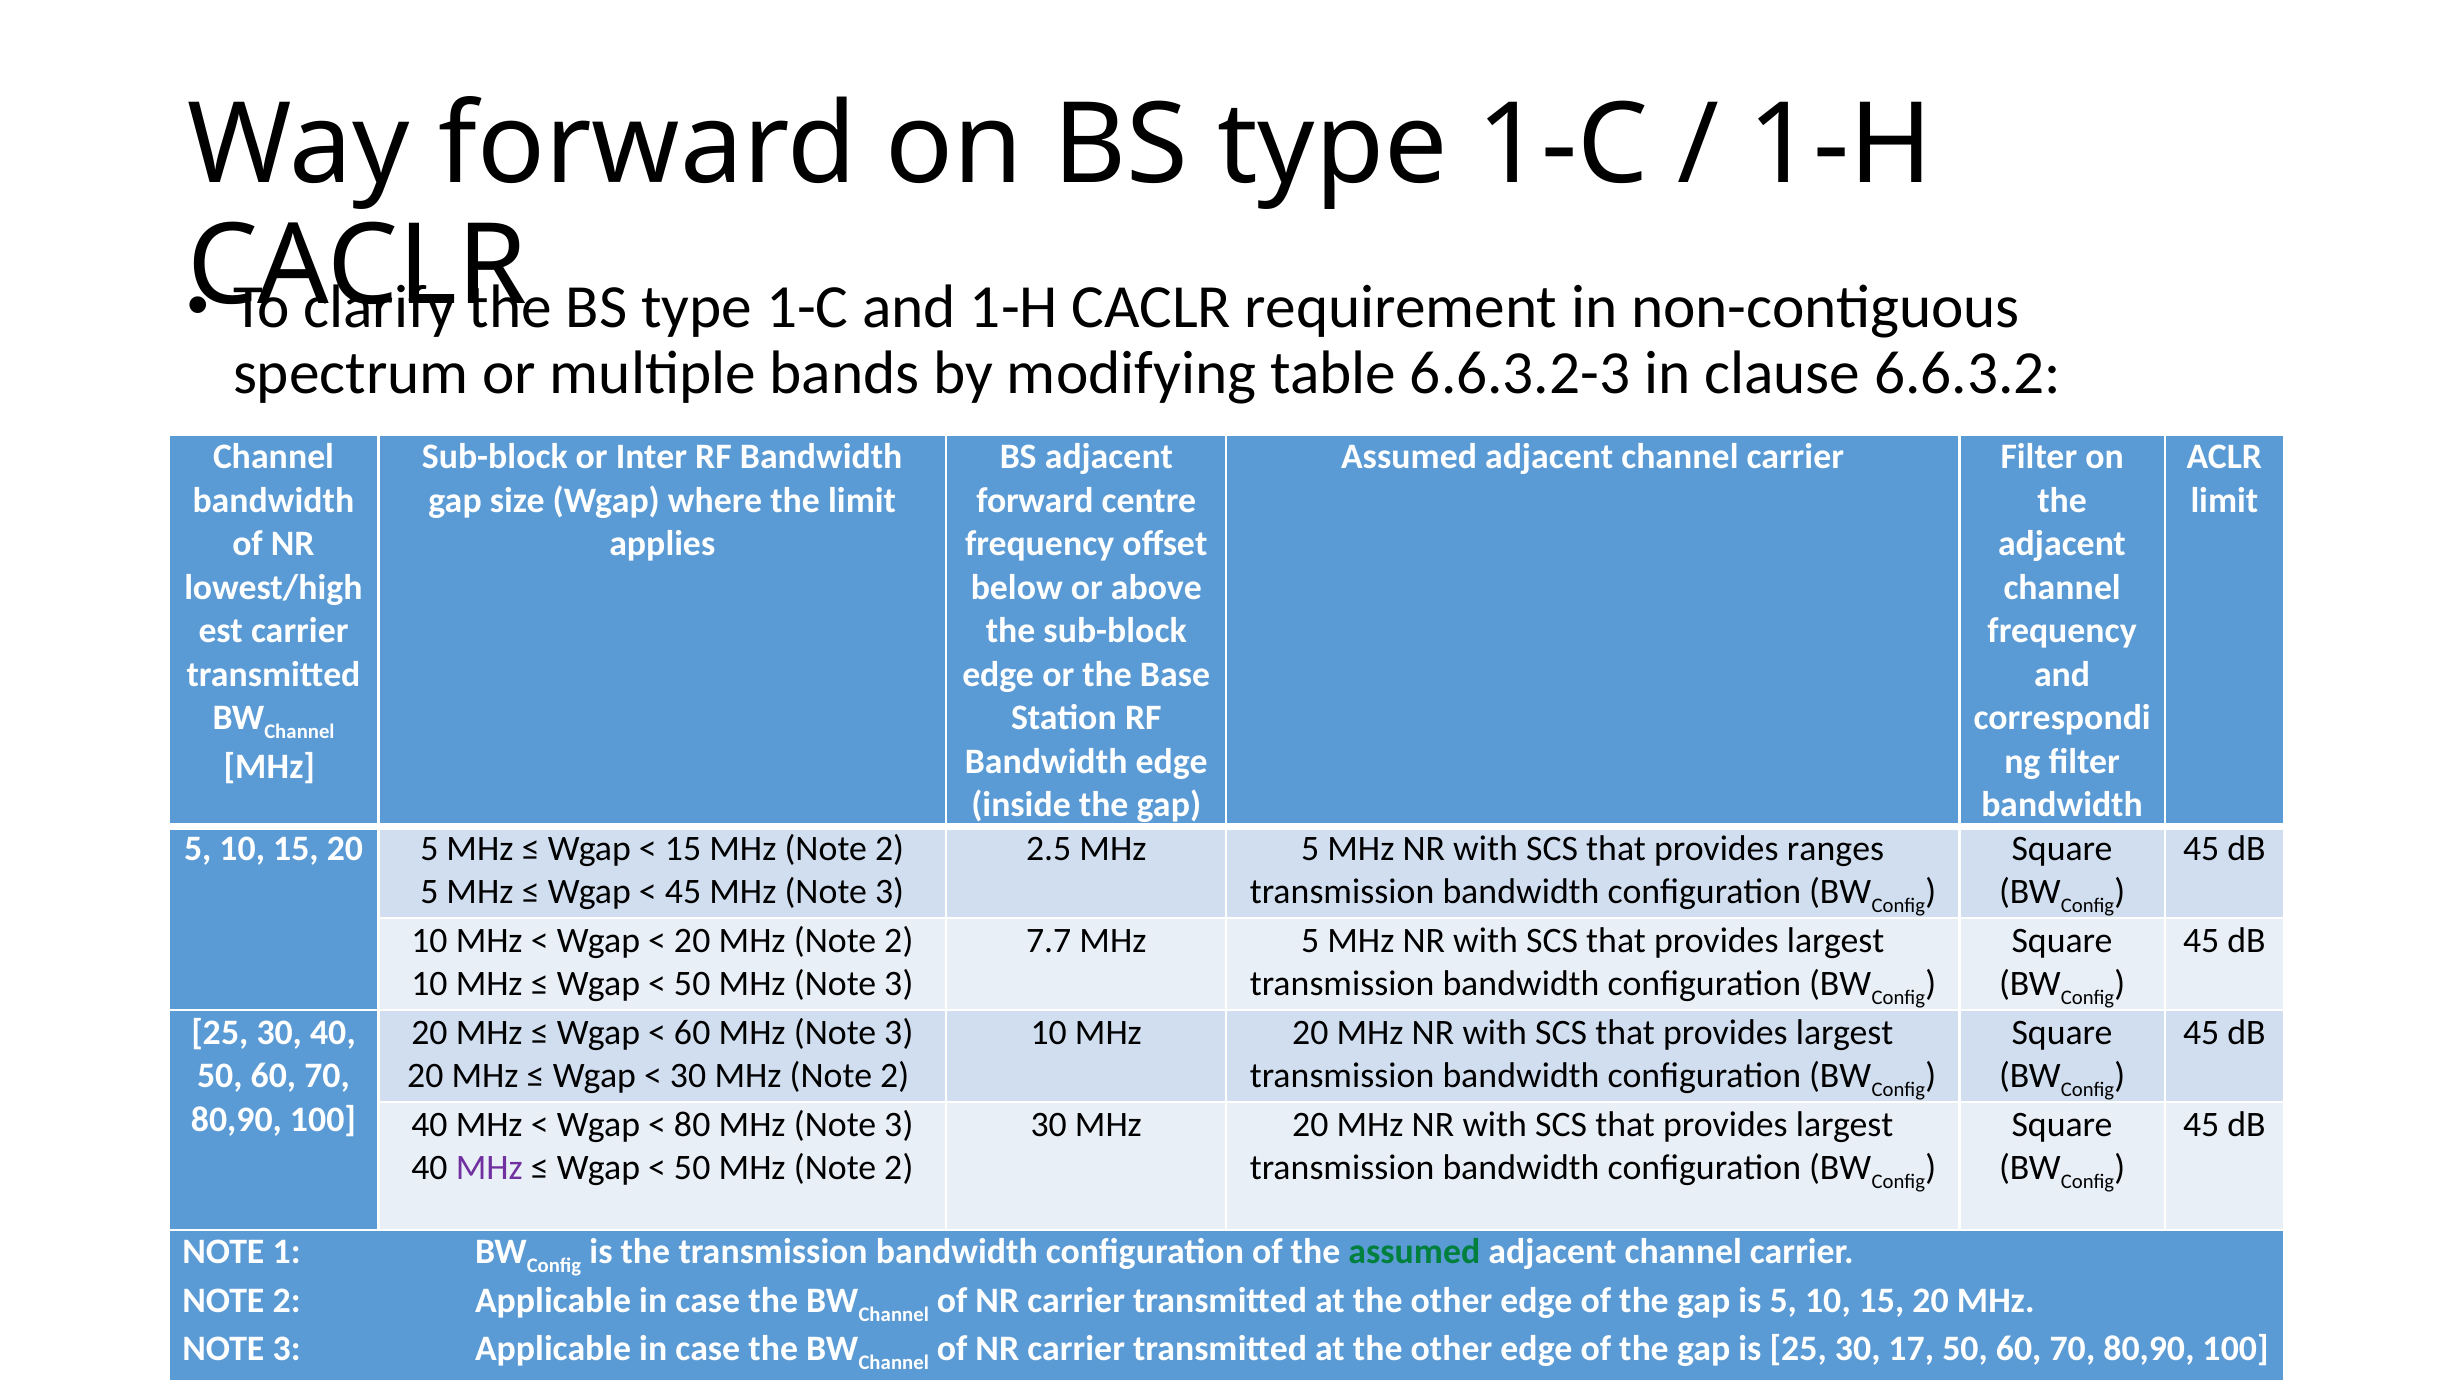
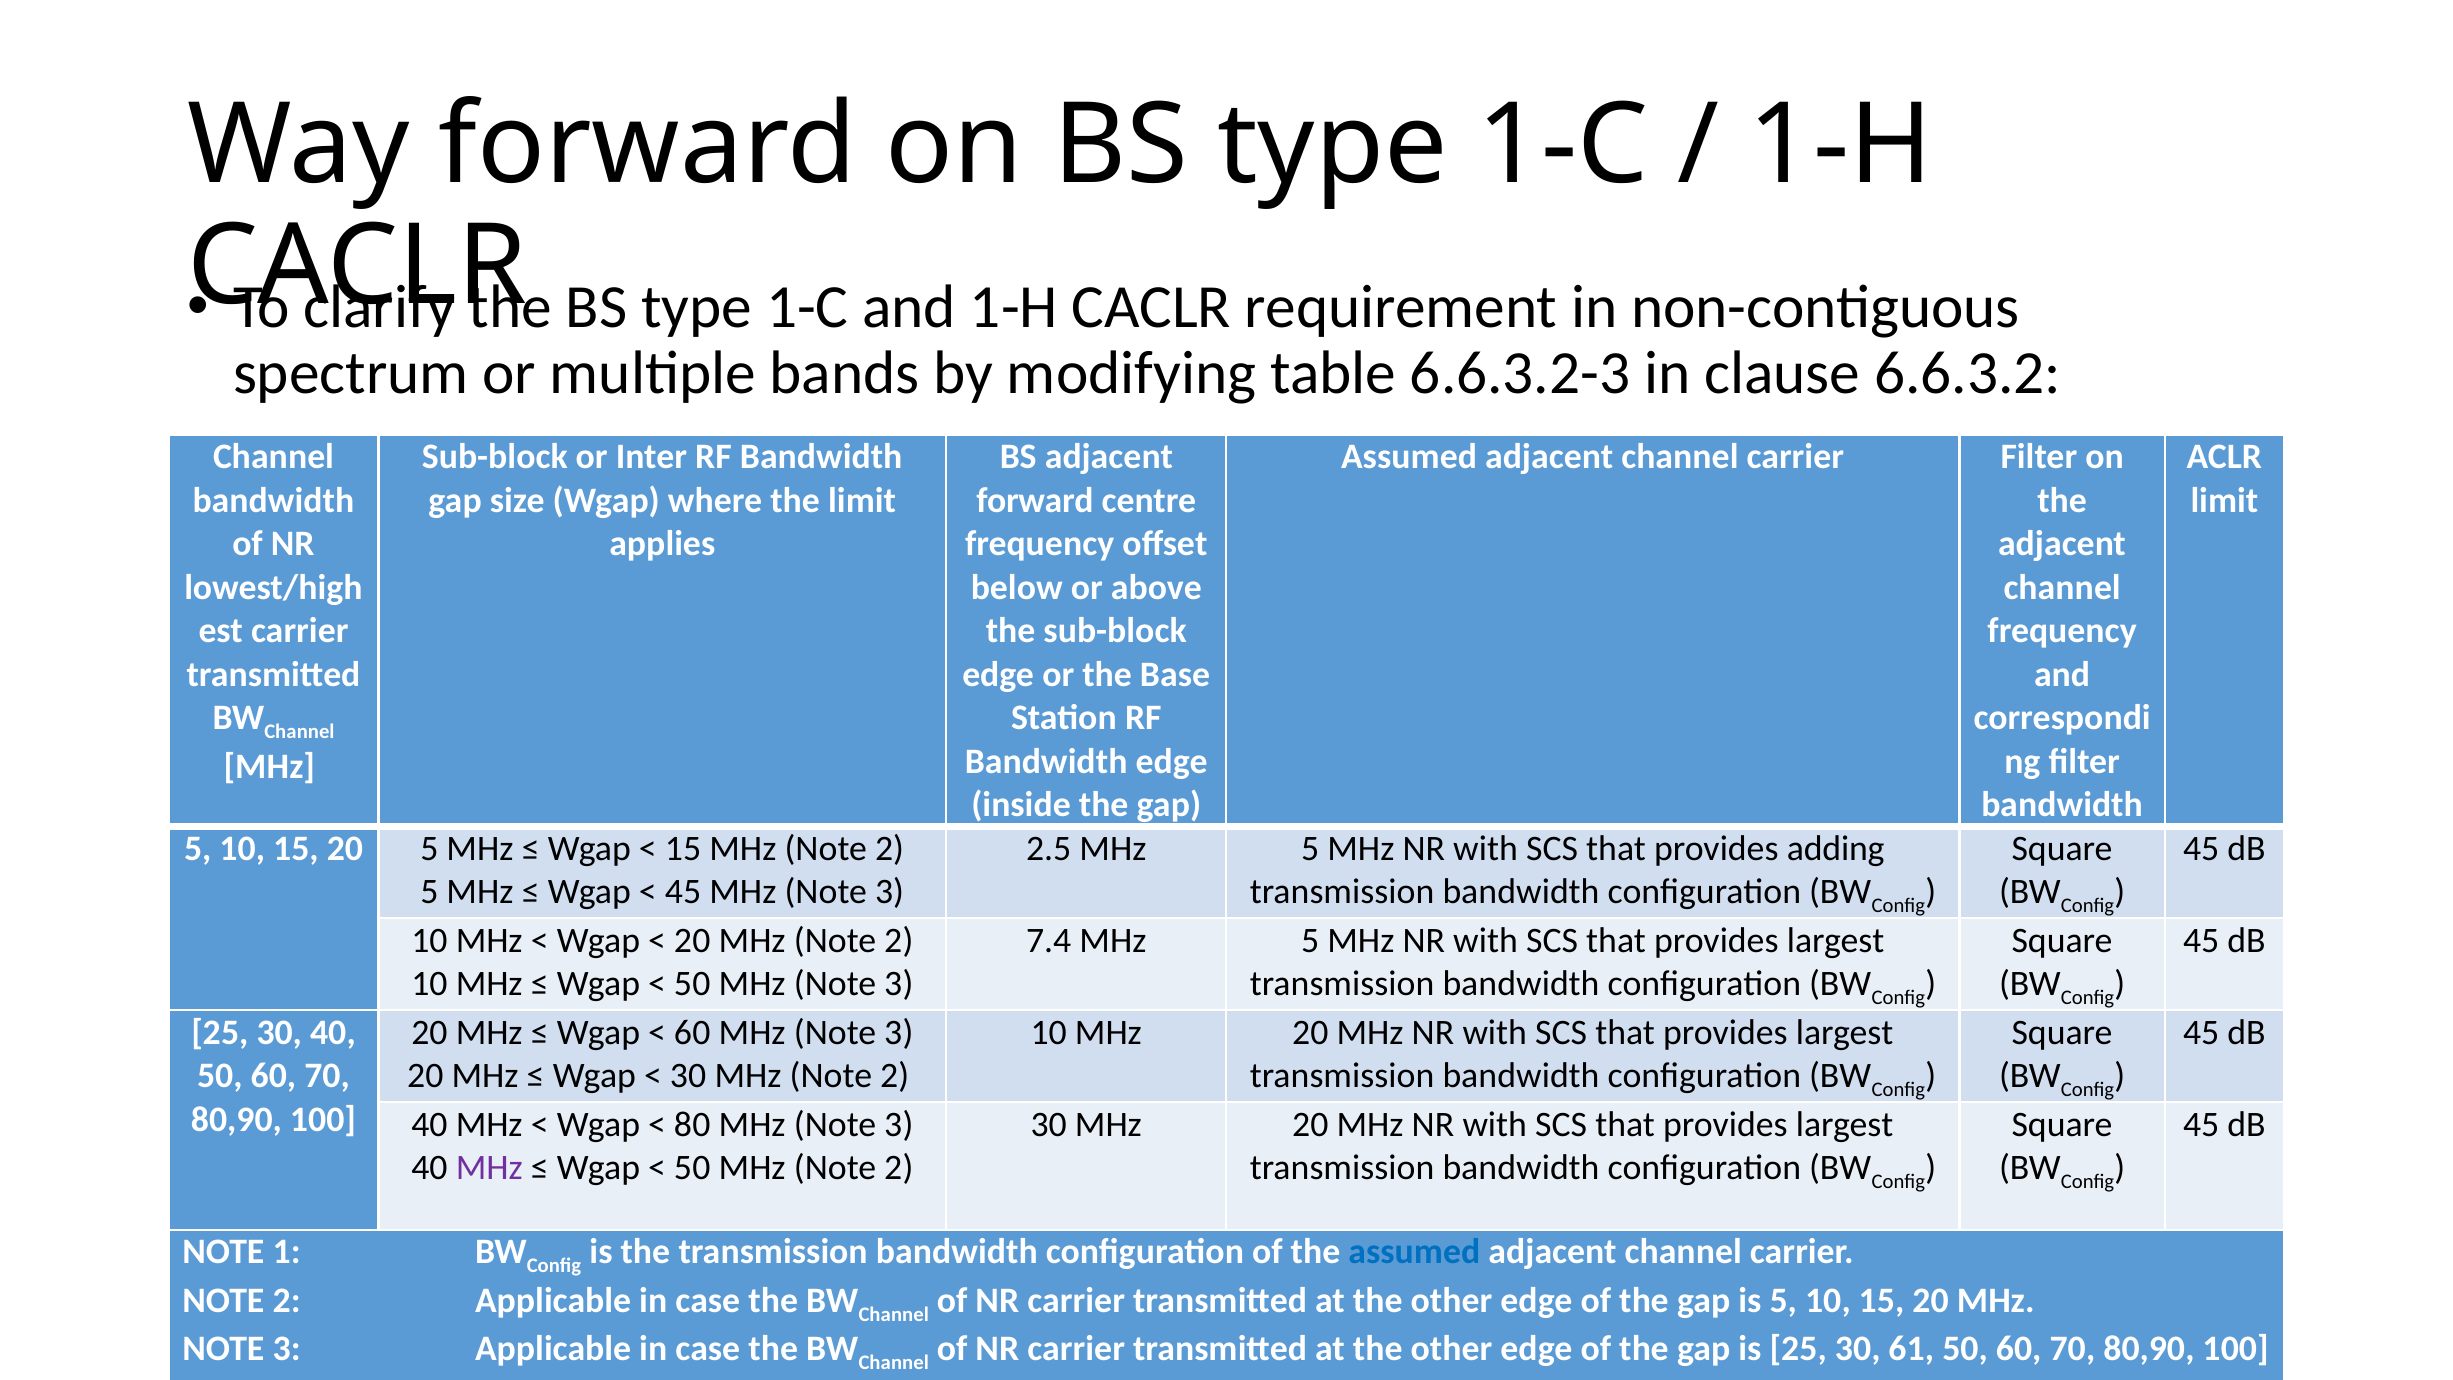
ranges: ranges -> adding (1836, 848)
7.7: 7.7 -> 7.4 (1049, 940)
assumed colour: green -> blue (1414, 1252)
17: 17 -> 61 (1911, 1349)
